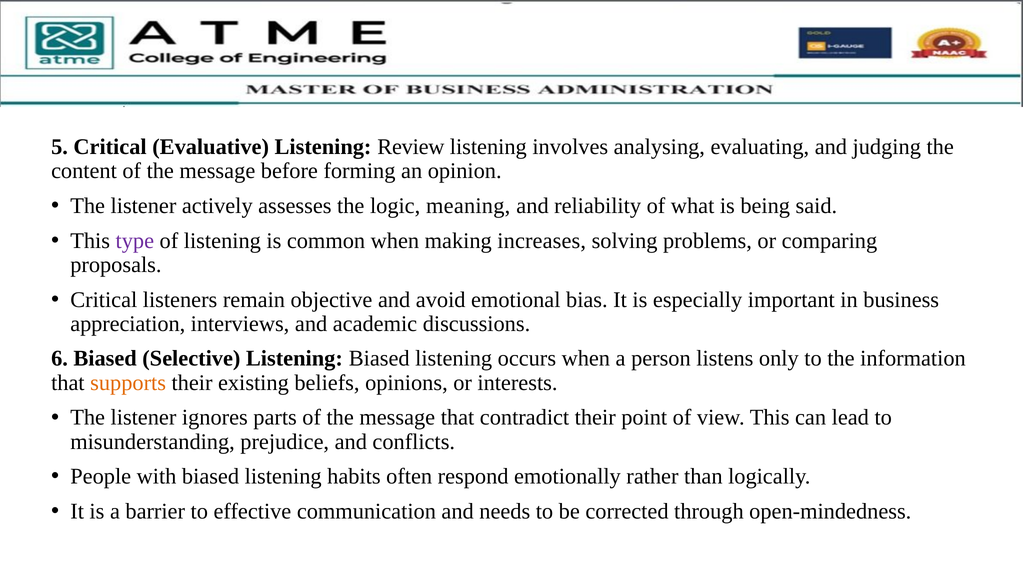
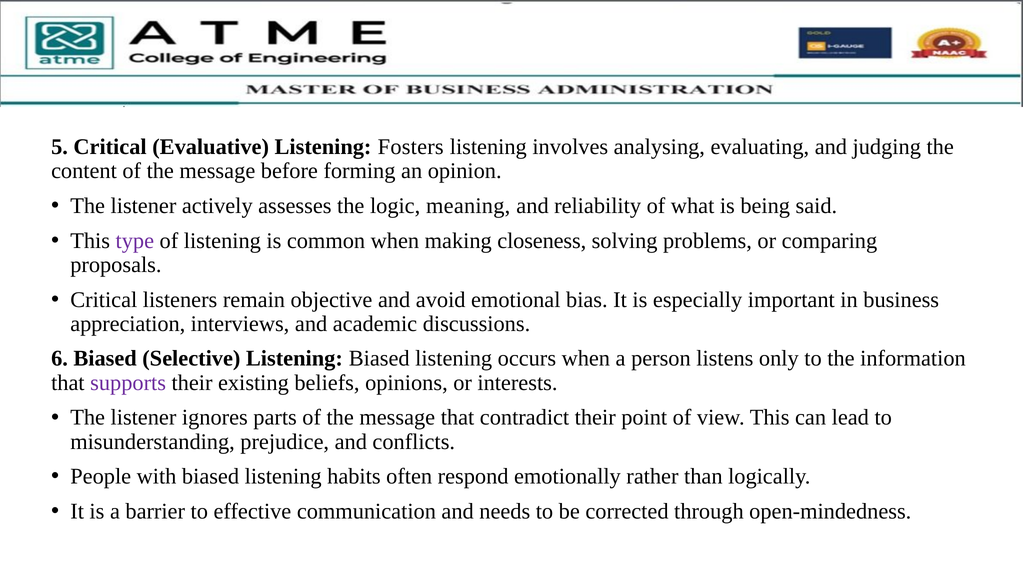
Review: Review -> Fosters (411, 147)
increases: increases -> closeness (542, 241)
supports colour: orange -> purple (128, 383)
